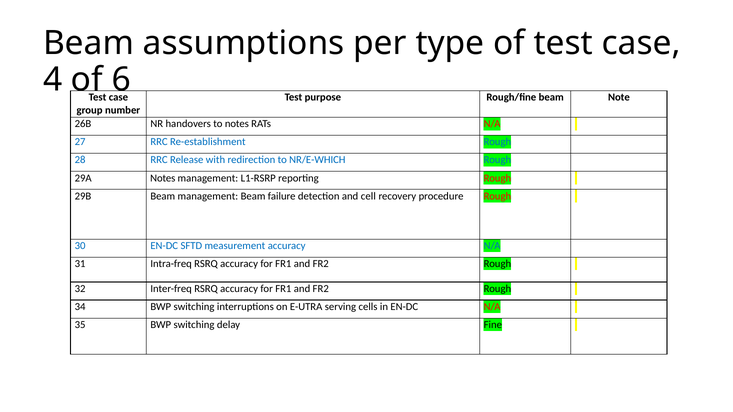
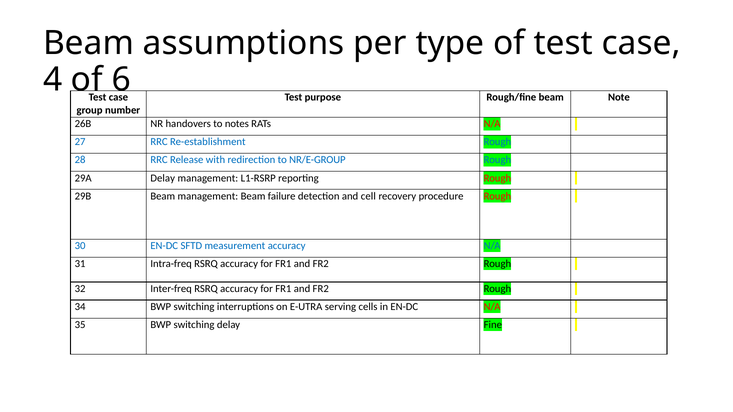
NR/E-WHICH: NR/E-WHICH -> NR/E-GROUP (317, 160)
29A Notes: Notes -> Delay (163, 178)
